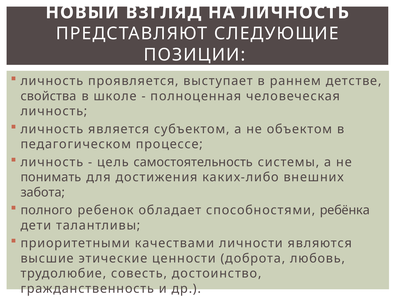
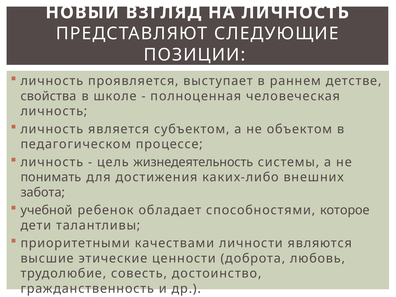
самостоятельность: самостоятельность -> жизнедеятельность (193, 162)
полного: полного -> учебной (47, 210)
ребёнка: ребёнка -> которое (345, 210)
